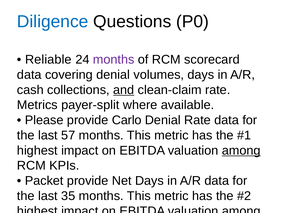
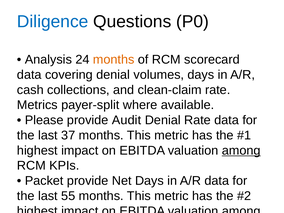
Reliable: Reliable -> Analysis (48, 60)
months colour: purple -> orange (114, 60)
and underline: present -> none (124, 90)
Carlo: Carlo -> Audit (127, 120)
57: 57 -> 37 (68, 135)
35: 35 -> 55 (68, 196)
